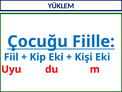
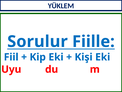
Çocuğu: Çocuğu -> Sorulur (37, 41)
